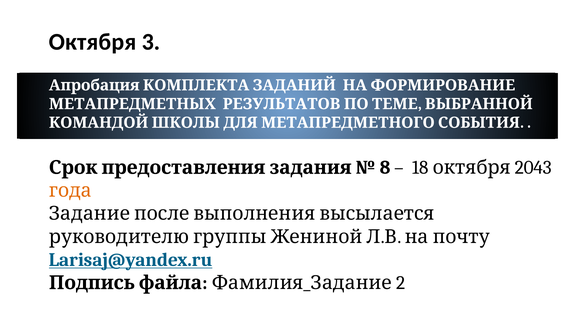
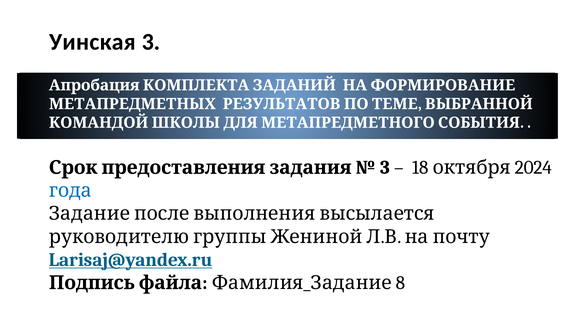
Октября: Октября -> Уинская (93, 42)
8: 8 -> 3 (385, 167)
2043: 2043 -> 2024 (533, 167)
года colour: orange -> blue (70, 190)
2: 2 -> 8 (401, 282)
